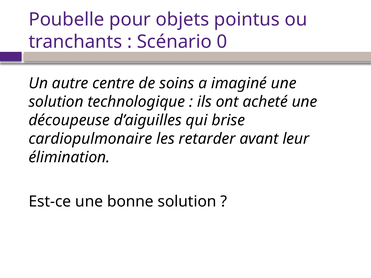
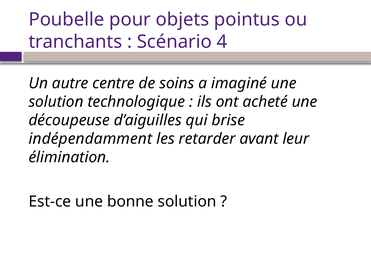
0: 0 -> 4 (222, 42)
cardiopulmonaire: cardiopulmonaire -> indépendamment (90, 139)
